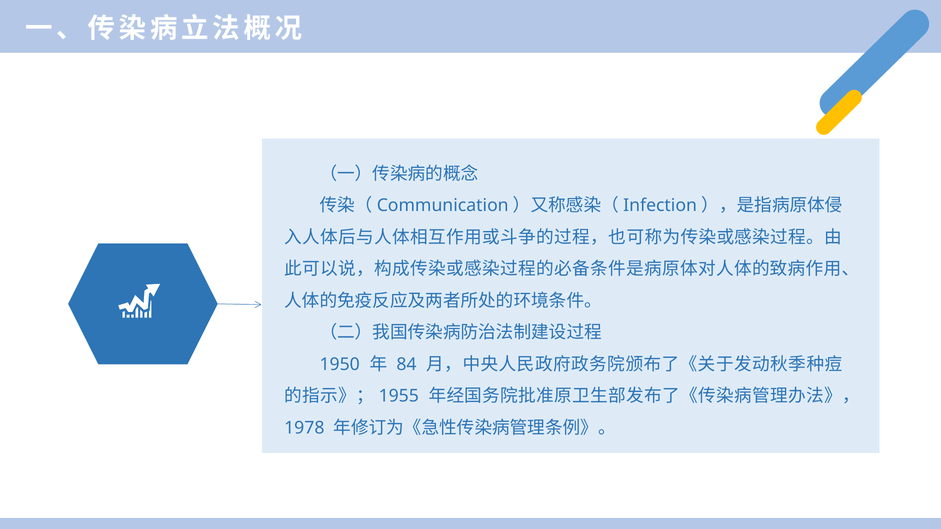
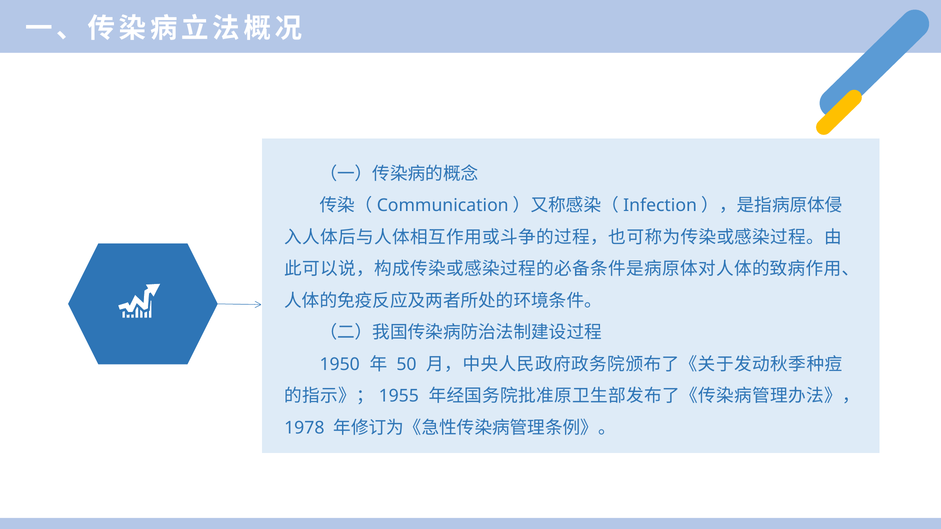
84: 84 -> 50 (407, 364)
